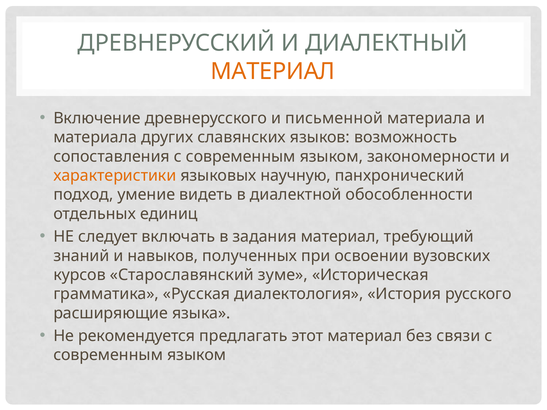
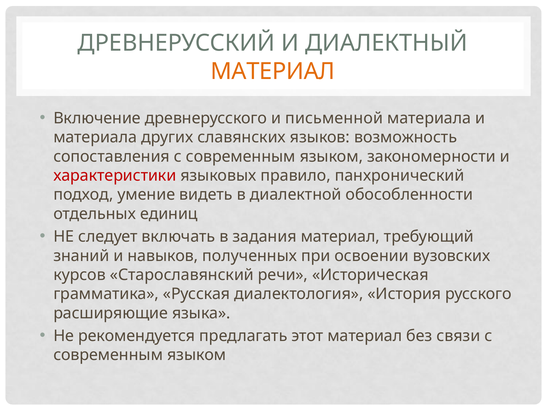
характеристики colour: orange -> red (115, 176)
научную: научную -> правило (296, 176)
зуме: зуме -> речи (283, 275)
